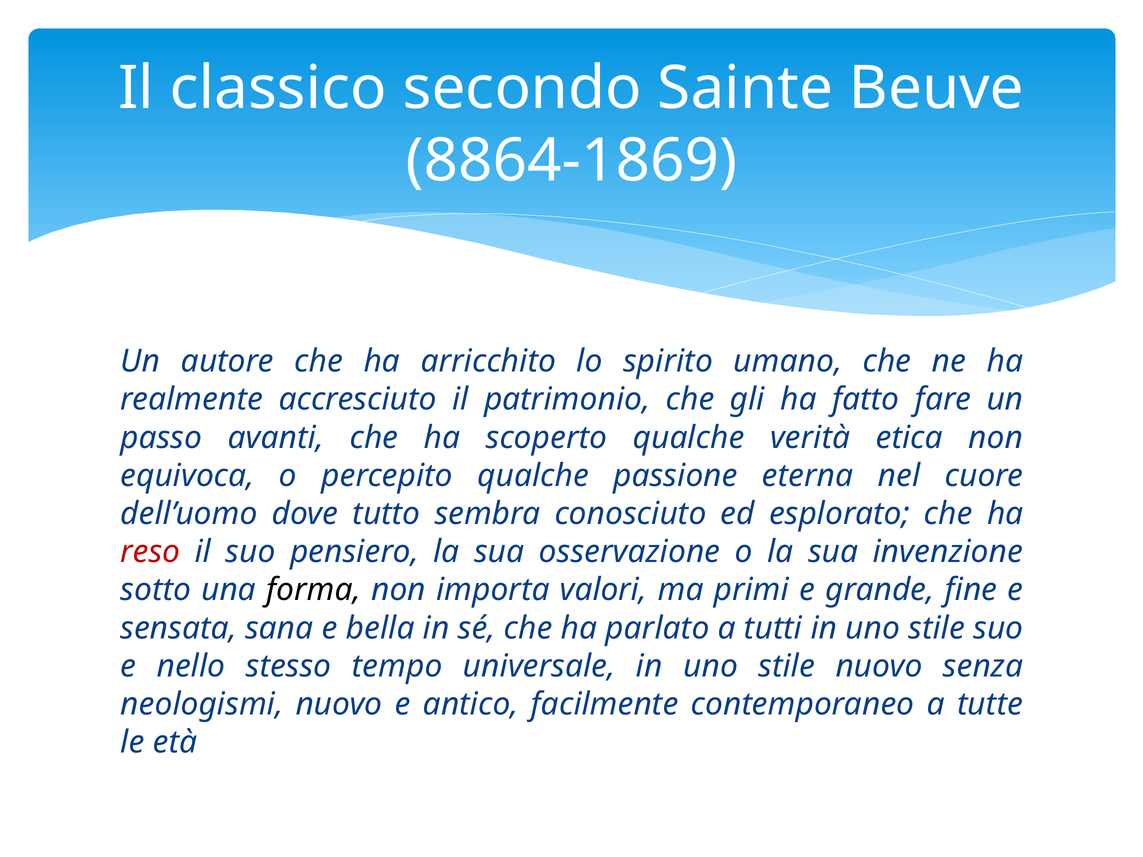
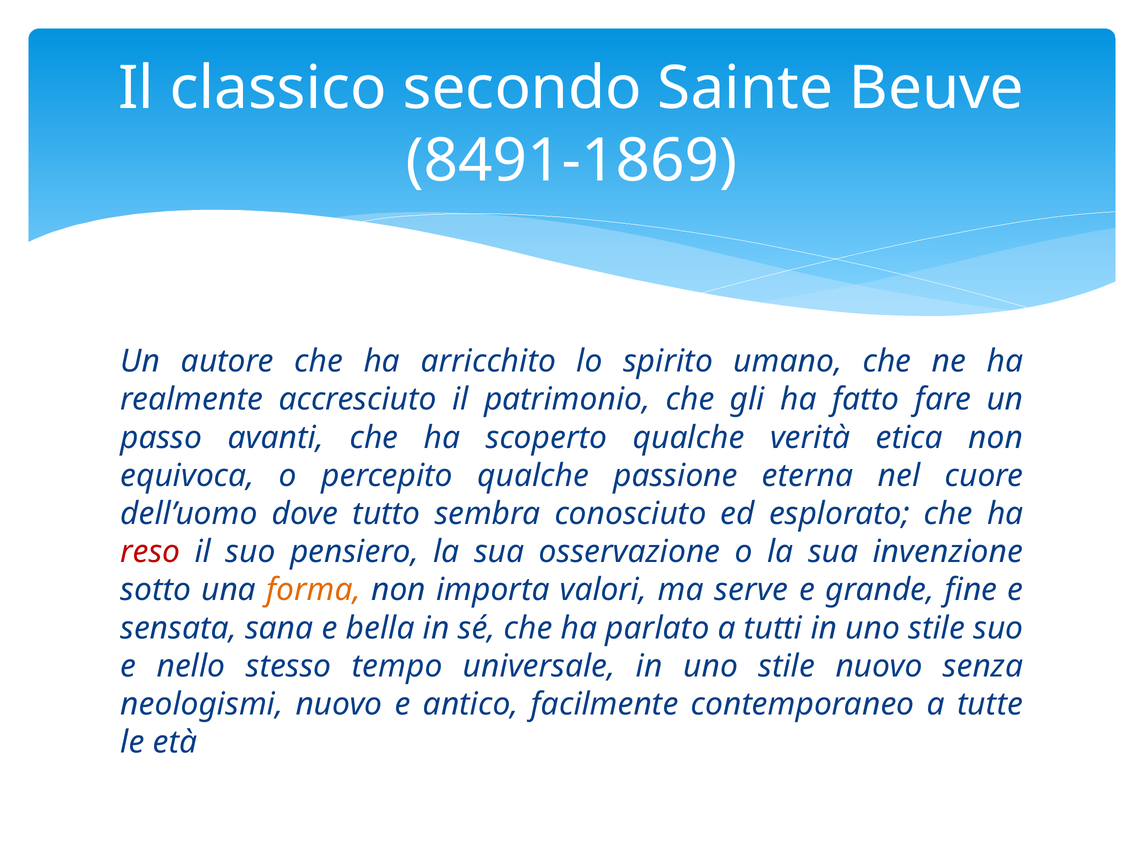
8864-1869: 8864-1869 -> 8491-1869 (571, 161)
forma colour: black -> orange (314, 590)
primi: primi -> serve (751, 590)
